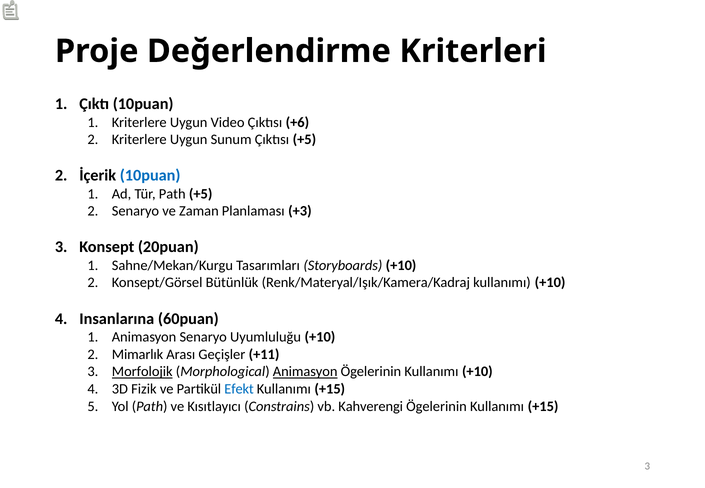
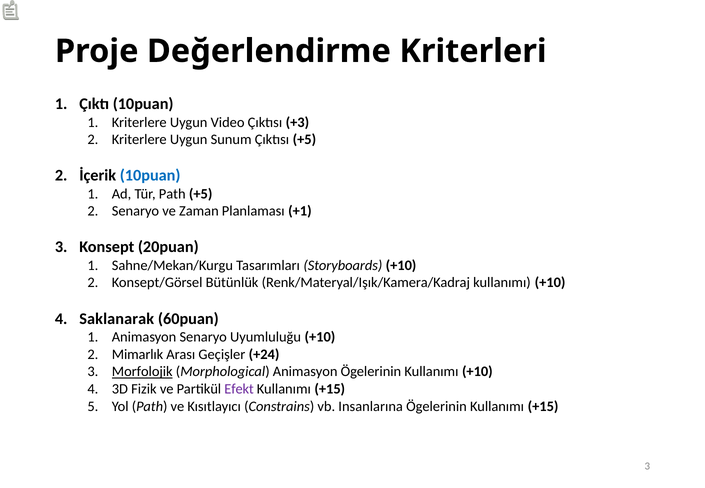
+6: +6 -> +3 (297, 122)
+3: +3 -> +1 (300, 211)
Insanlarına: Insanlarına -> Saklanarak (117, 319)
+11: +11 -> +24 (264, 354)
Animasyon underline: present -> none (305, 372)
Efekt colour: blue -> purple (239, 389)
Kahverengi: Kahverengi -> Insanlarına (371, 406)
